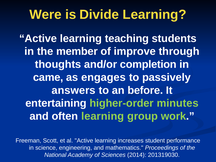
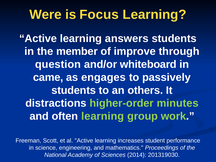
Divide: Divide -> Focus (99, 15)
teaching: teaching -> answers (127, 38)
thoughts: thoughts -> question (58, 64)
completion: completion -> whiteboard (148, 64)
answers: answers -> students (74, 90)
before: before -> others (145, 90)
entertaining: entertaining -> distractions (56, 103)
